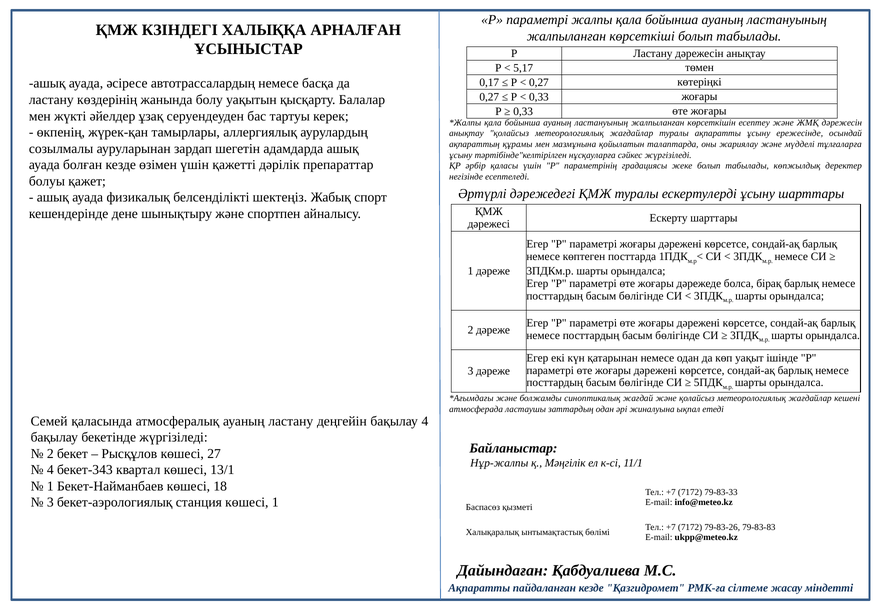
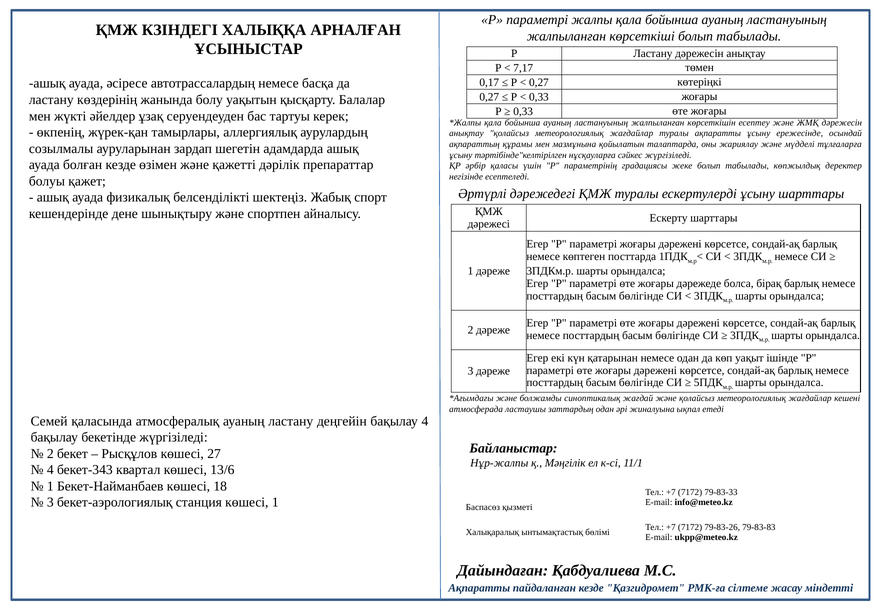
5,17: 5,17 -> 7,17 (523, 68)
өзімен үшін: үшін -> және (195, 165)
13/1: 13/1 -> 13/6 (222, 470)
